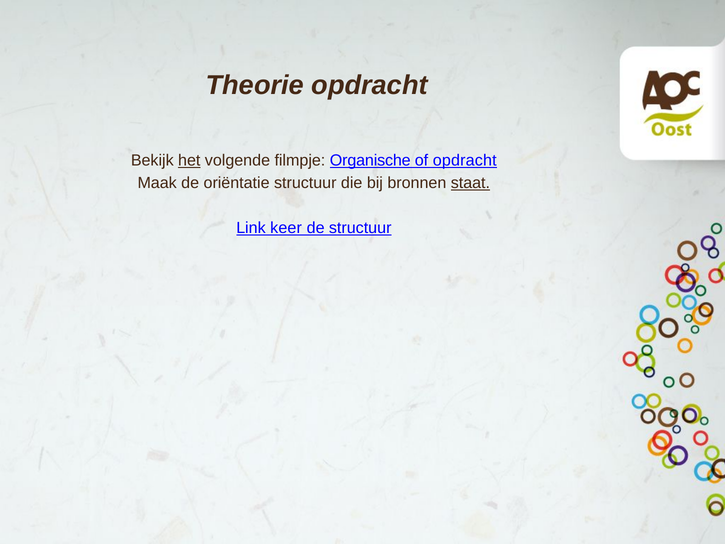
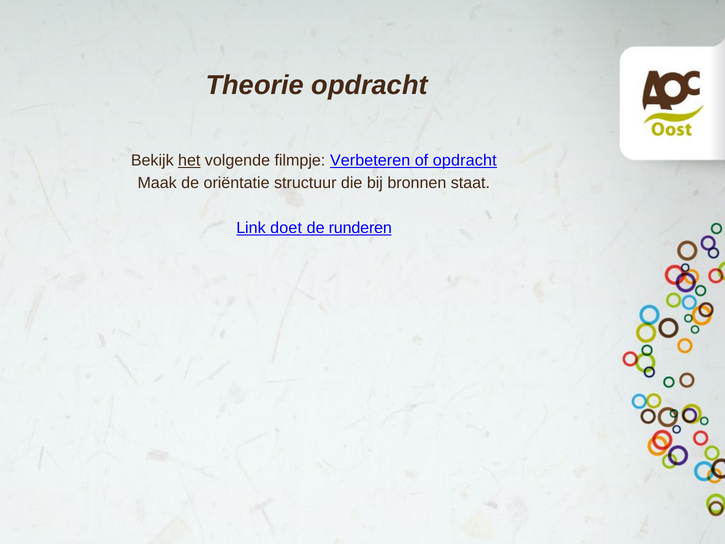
Organische: Organische -> Verbeteren (370, 160)
staat underline: present -> none (470, 183)
keer: keer -> doet (286, 228)
de structuur: structuur -> runderen (360, 228)
